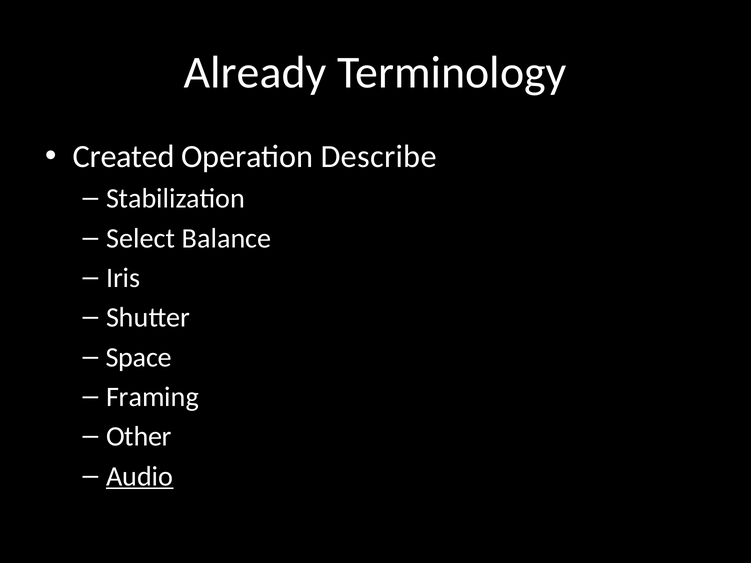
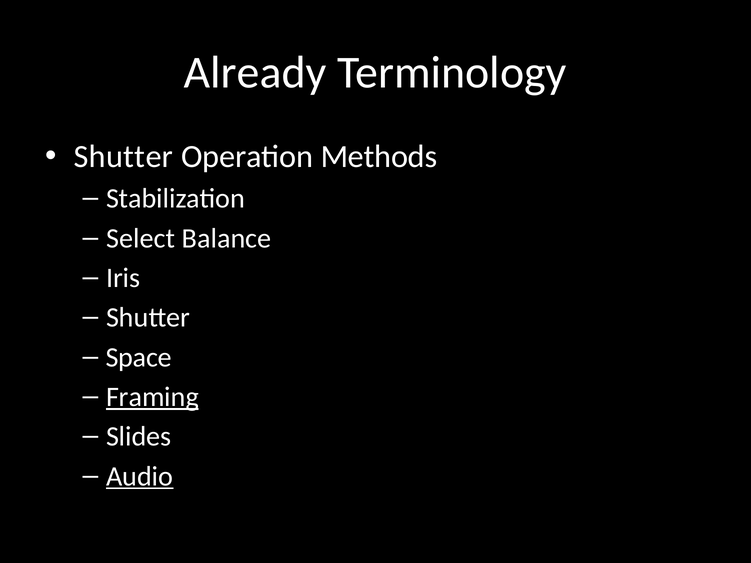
Created: Created -> Shutter (123, 157)
Describe: Describe -> Methods (379, 157)
Framing underline: none -> present (152, 397)
Other: Other -> Slides (139, 437)
